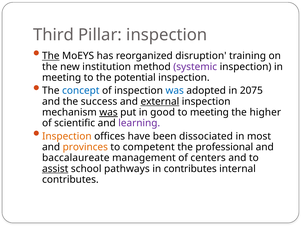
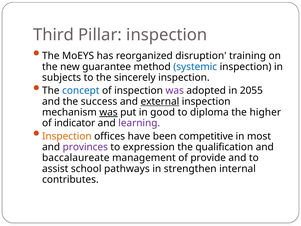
The underline: present -> none (51, 56)
institution: institution -> guarantee (107, 67)
systemic colour: purple -> blue (195, 67)
meeting: meeting -> subjects (62, 78)
potential: potential -> sincerely (135, 78)
was colour: blue -> purple (175, 91)
2075: 2075 -> 2055 (251, 91)
to meeting: meeting -> diploma (209, 112)
scientific: scientific -> indicator (75, 123)
dissociated: dissociated -> competitive (206, 136)
provinces colour: orange -> purple (85, 147)
competent: competent -> expression (149, 147)
professional: professional -> qualification (224, 147)
centers: centers -> provide (208, 158)
assist underline: present -> none (55, 169)
in contributes: contributes -> strengthen (190, 169)
